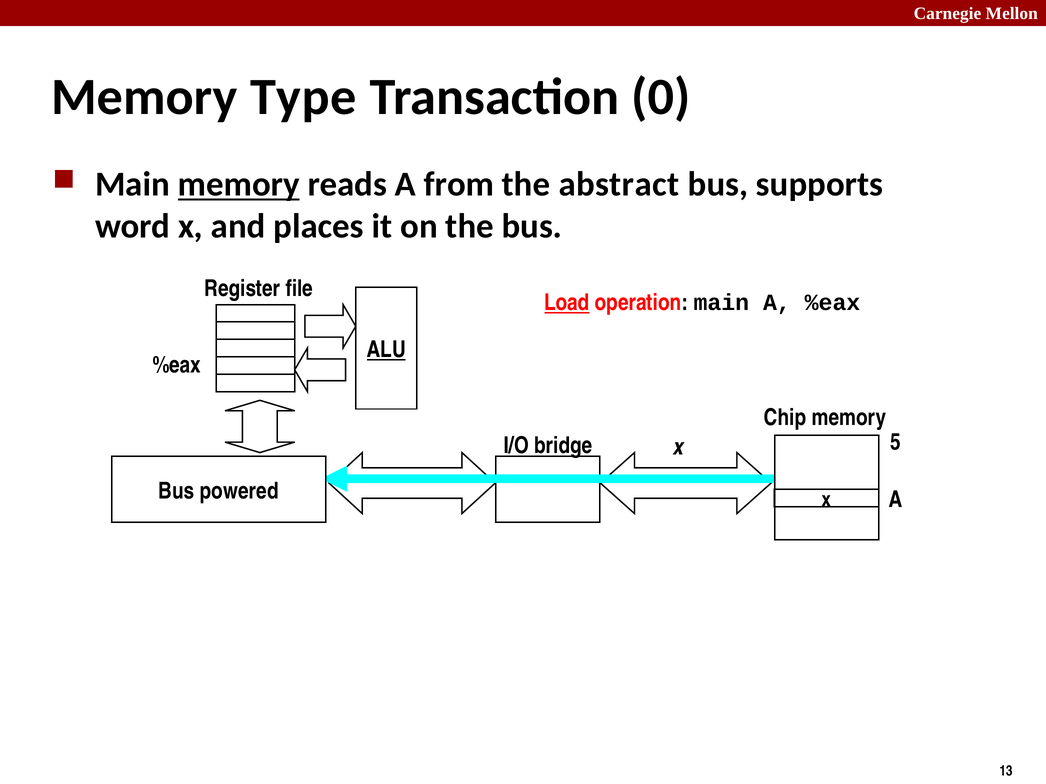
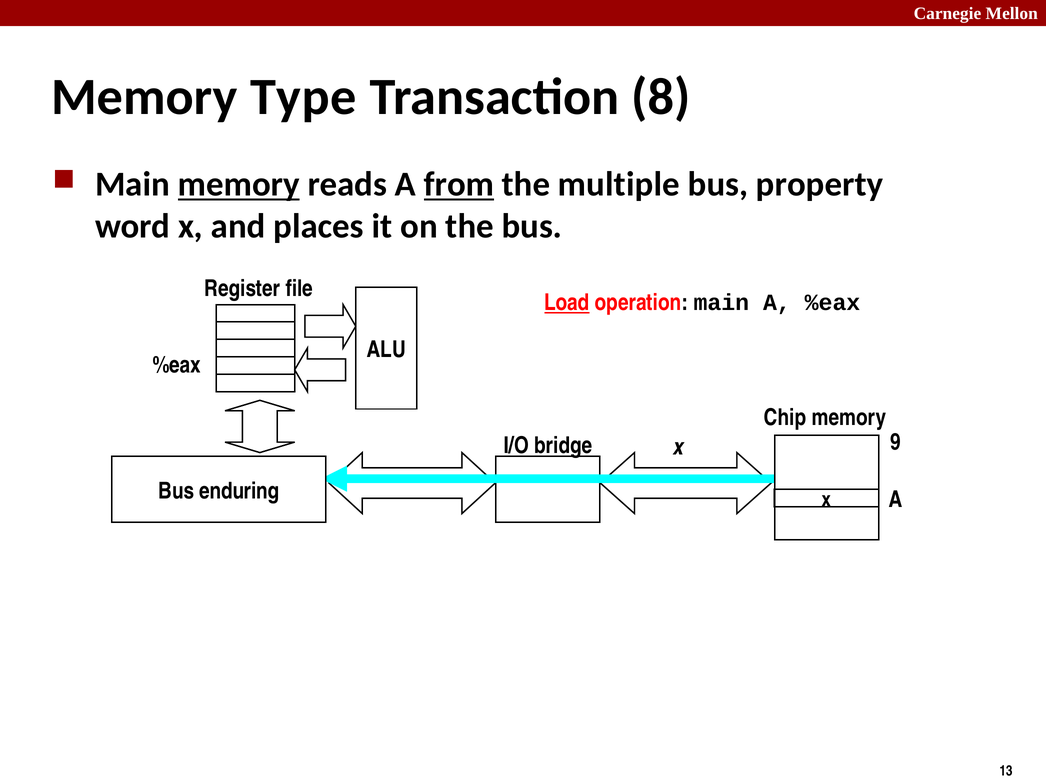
0: 0 -> 8 (661, 97)
from underline: none -> present (459, 184)
abstract: abstract -> multiple (619, 184)
supports: supports -> property (820, 184)
ALU underline: present -> none (386, 350)
5: 5 -> 9 (895, 442)
powered: powered -> enduring (239, 491)
